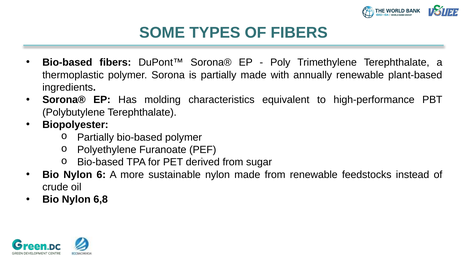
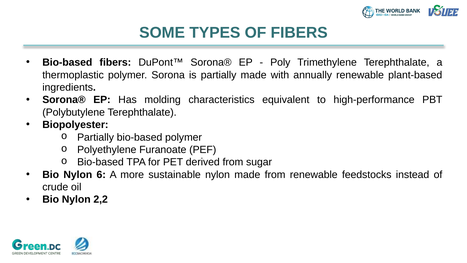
6,8: 6,8 -> 2,2 (101, 199)
